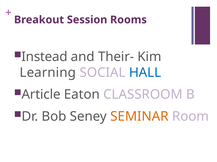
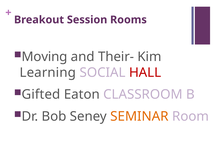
Instead: Instead -> Moving (45, 57)
HALL colour: blue -> red (145, 73)
Article: Article -> Gifted (41, 95)
